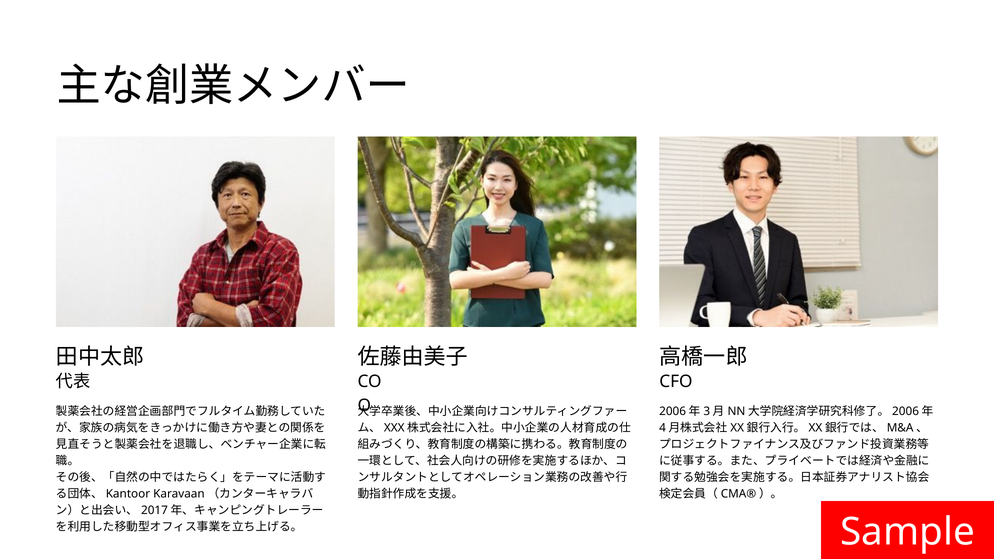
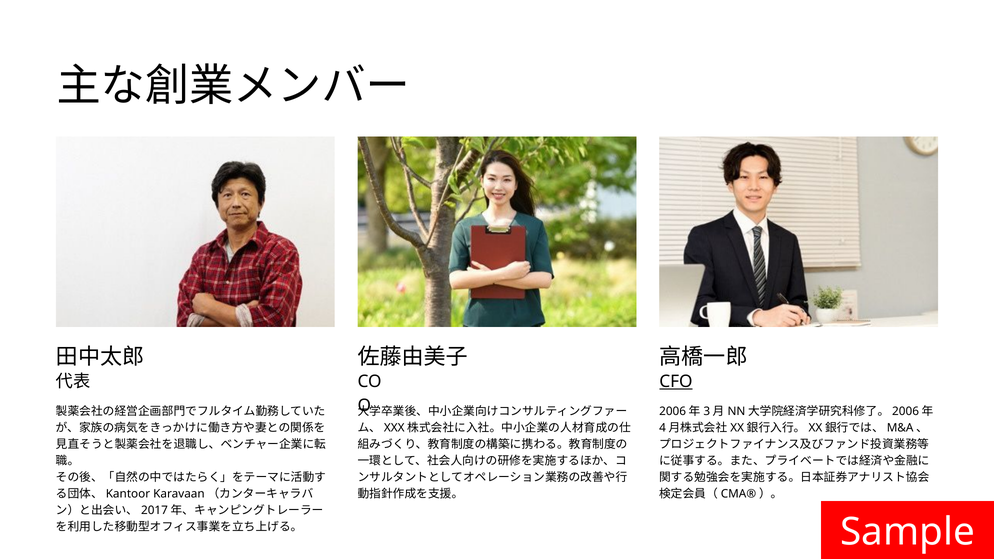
CFO underline: none -> present (676, 382)
